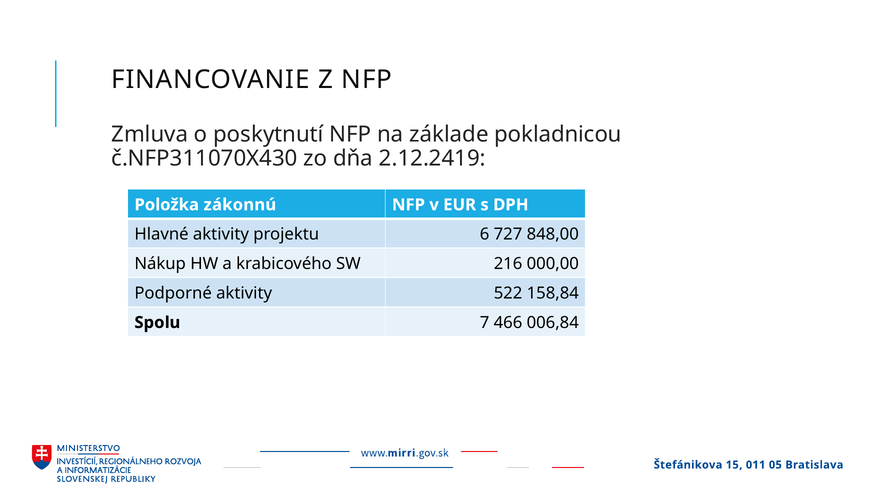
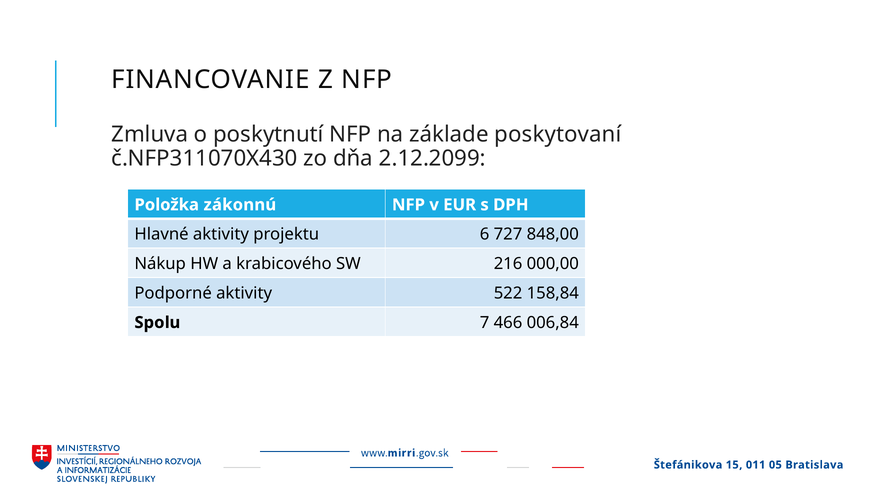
pokladnicou: pokladnicou -> poskytovaní (558, 134)
2.12.2419: 2.12.2419 -> 2.12.2099 (432, 159)
